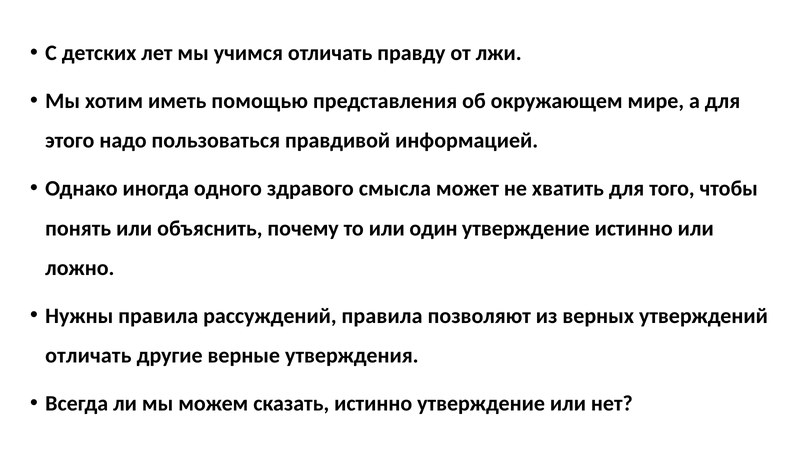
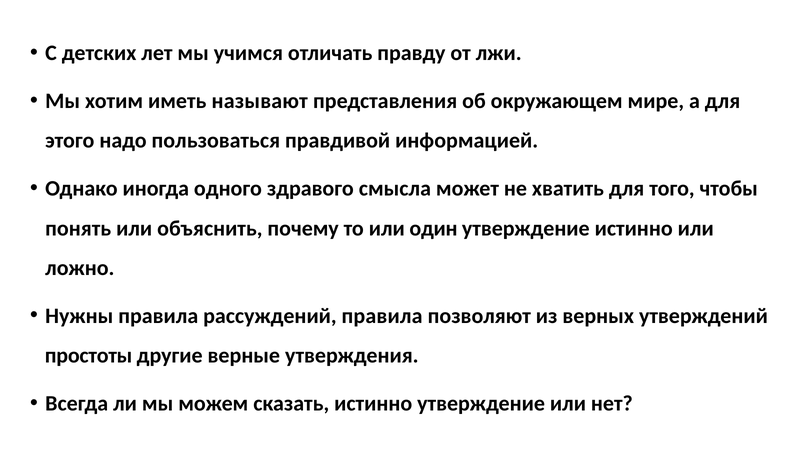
помощью: помощью -> называют (260, 101)
отличать: отличать -> простоты (89, 355)
